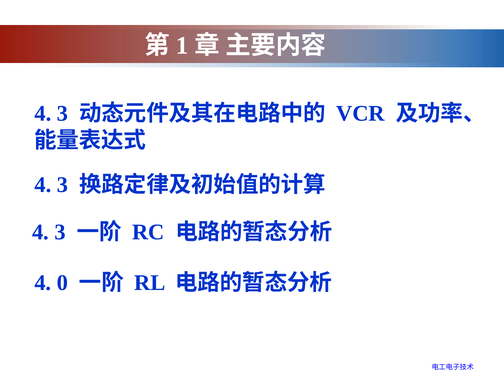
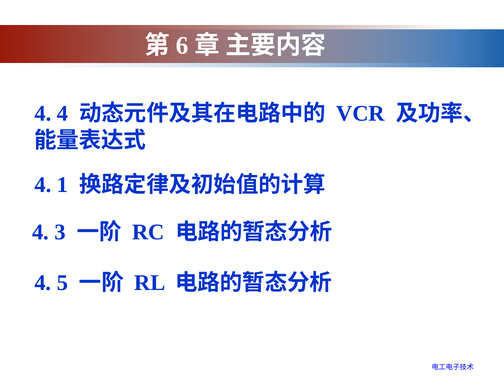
1: 1 -> 6 (182, 46)
3: 3 -> 4 (63, 113)
3: 3 -> 1 (63, 185)
0: 0 -> 5 (62, 283)
